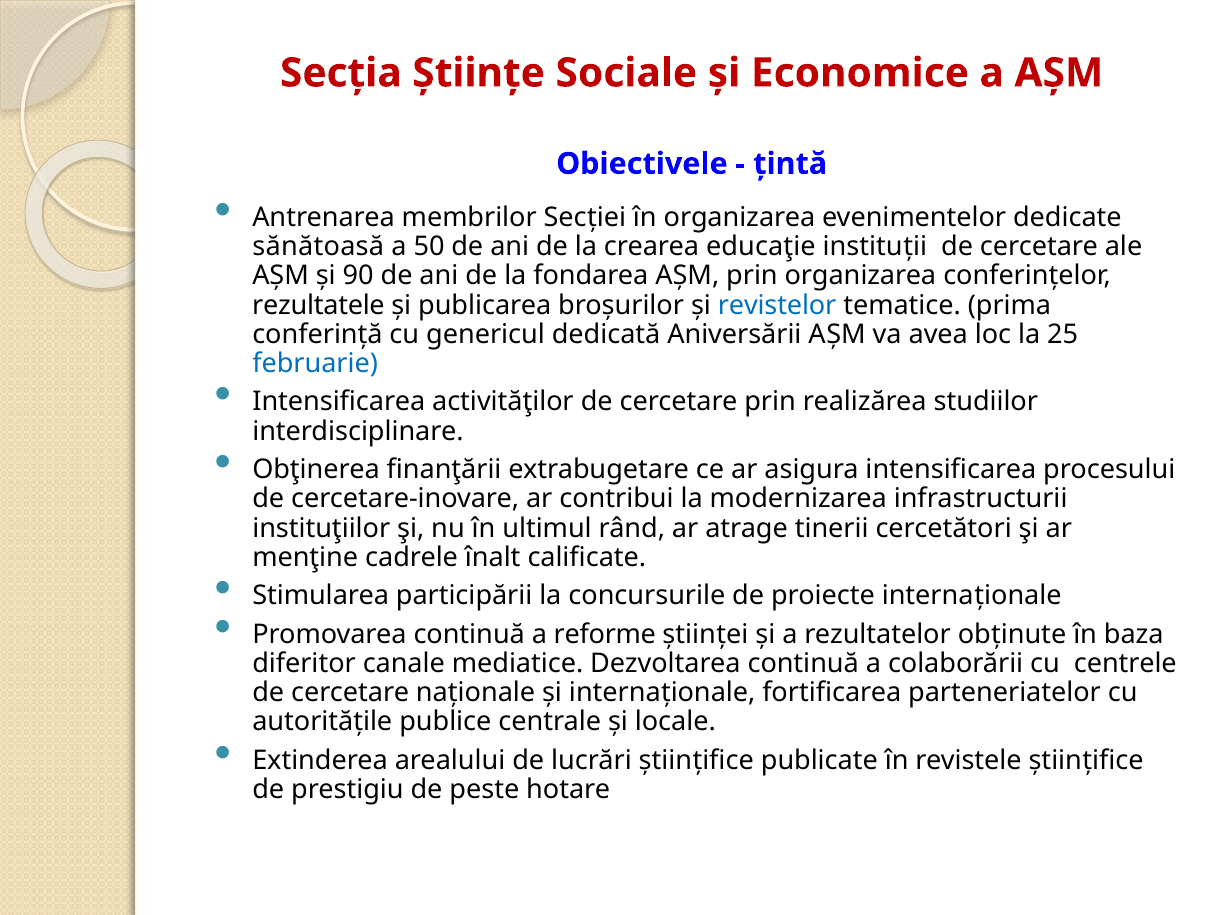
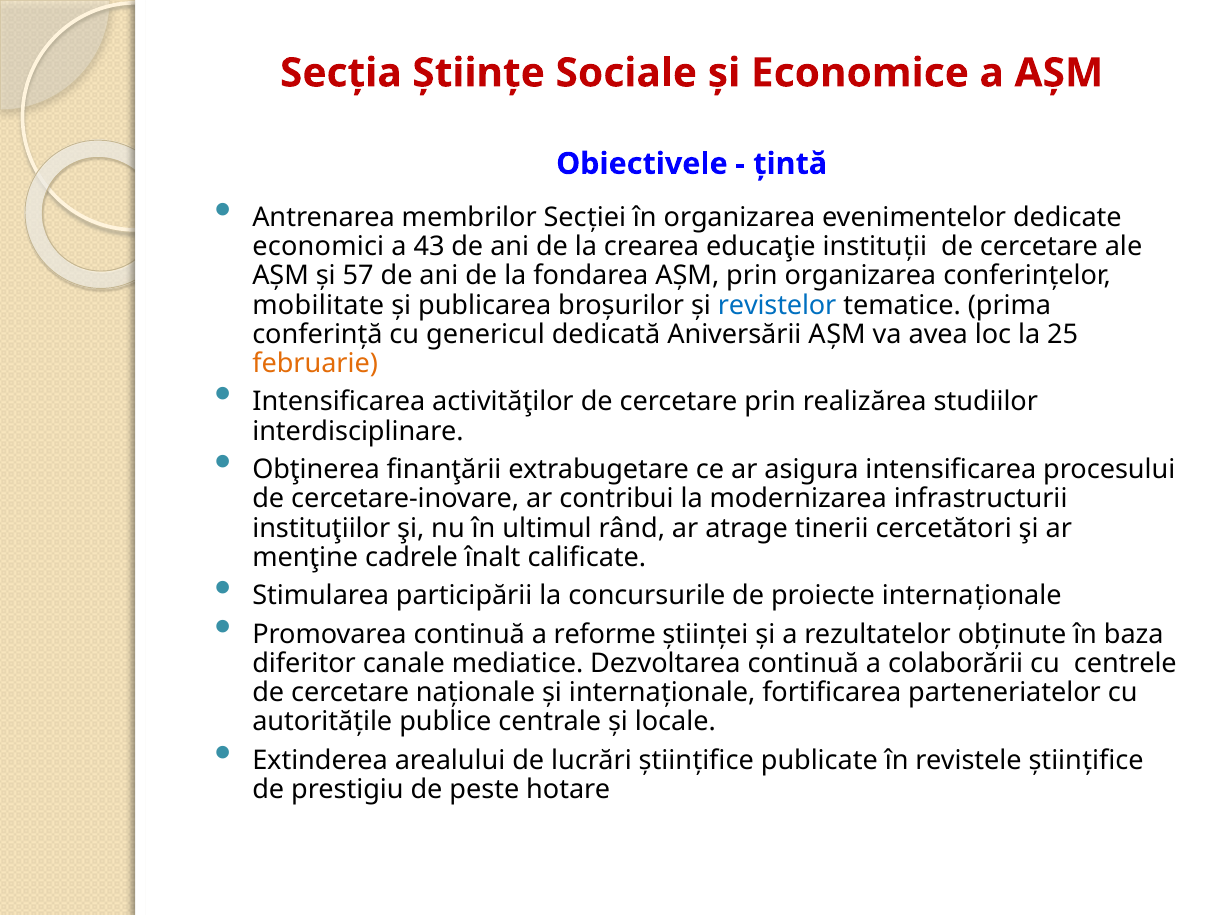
sănătoasă: sănătoasă -> economici (318, 247)
50: 50 -> 43 (429, 247)
90: 90 -> 57 (358, 276)
rezultatele: rezultatele -> mobilitate (318, 305)
februarie colour: blue -> orange (315, 364)
